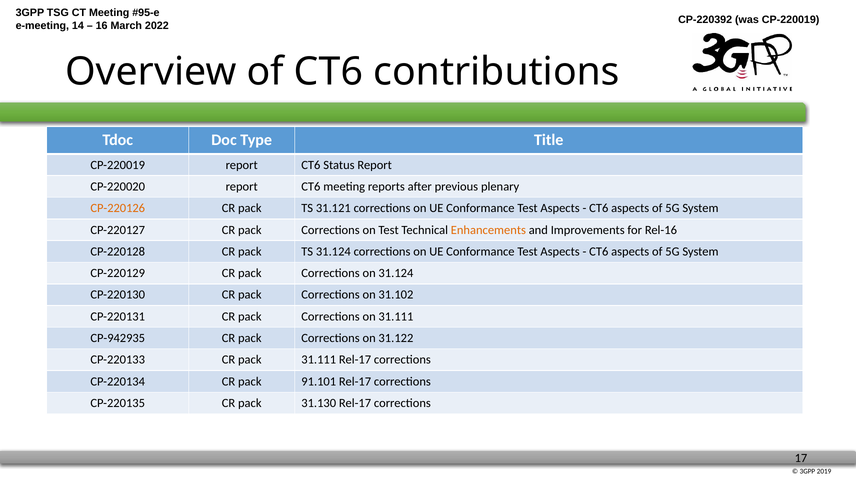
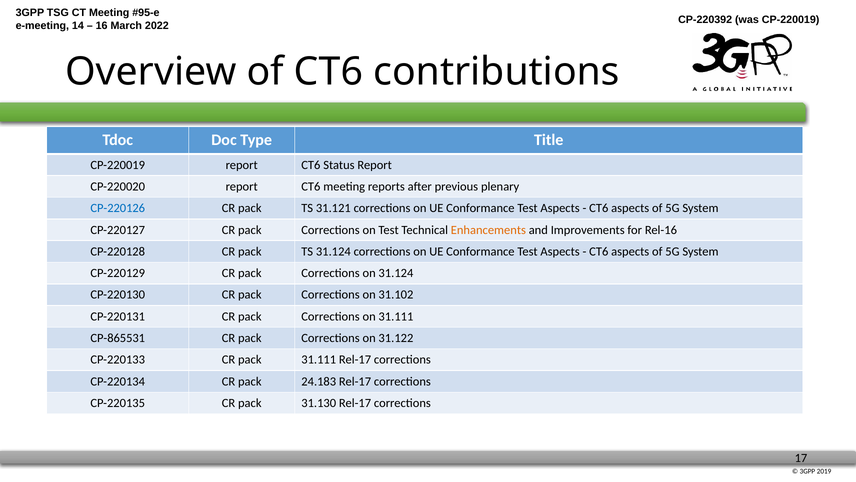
CP-220126 colour: orange -> blue (118, 208)
CP-942935: CP-942935 -> CP-865531 (118, 338)
91.101: 91.101 -> 24.183 (319, 381)
